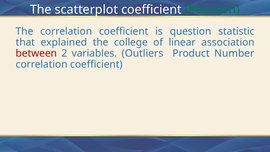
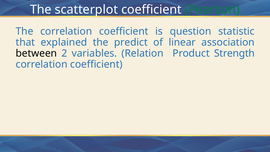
college: college -> predict (131, 42)
between colour: red -> black (36, 53)
Outliers: Outliers -> Relation (143, 53)
Number: Number -> Strength (234, 53)
